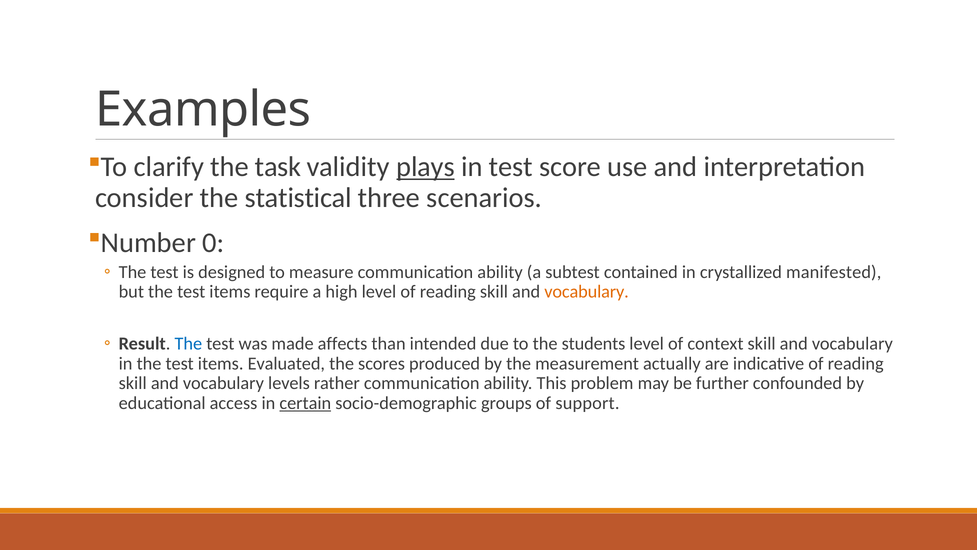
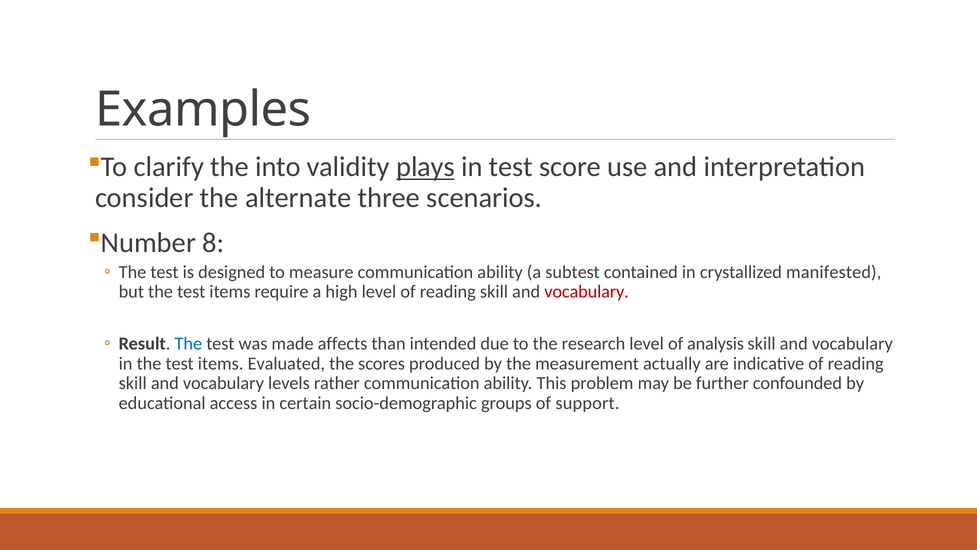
task: task -> into (278, 167)
statistical: statistical -> alternate (298, 197)
0: 0 -> 8 (213, 242)
vocabulary colour: orange -> red (587, 292)
students: students -> research (593, 343)
context: context -> analysis (716, 343)
certain underline: present -> none (305, 403)
